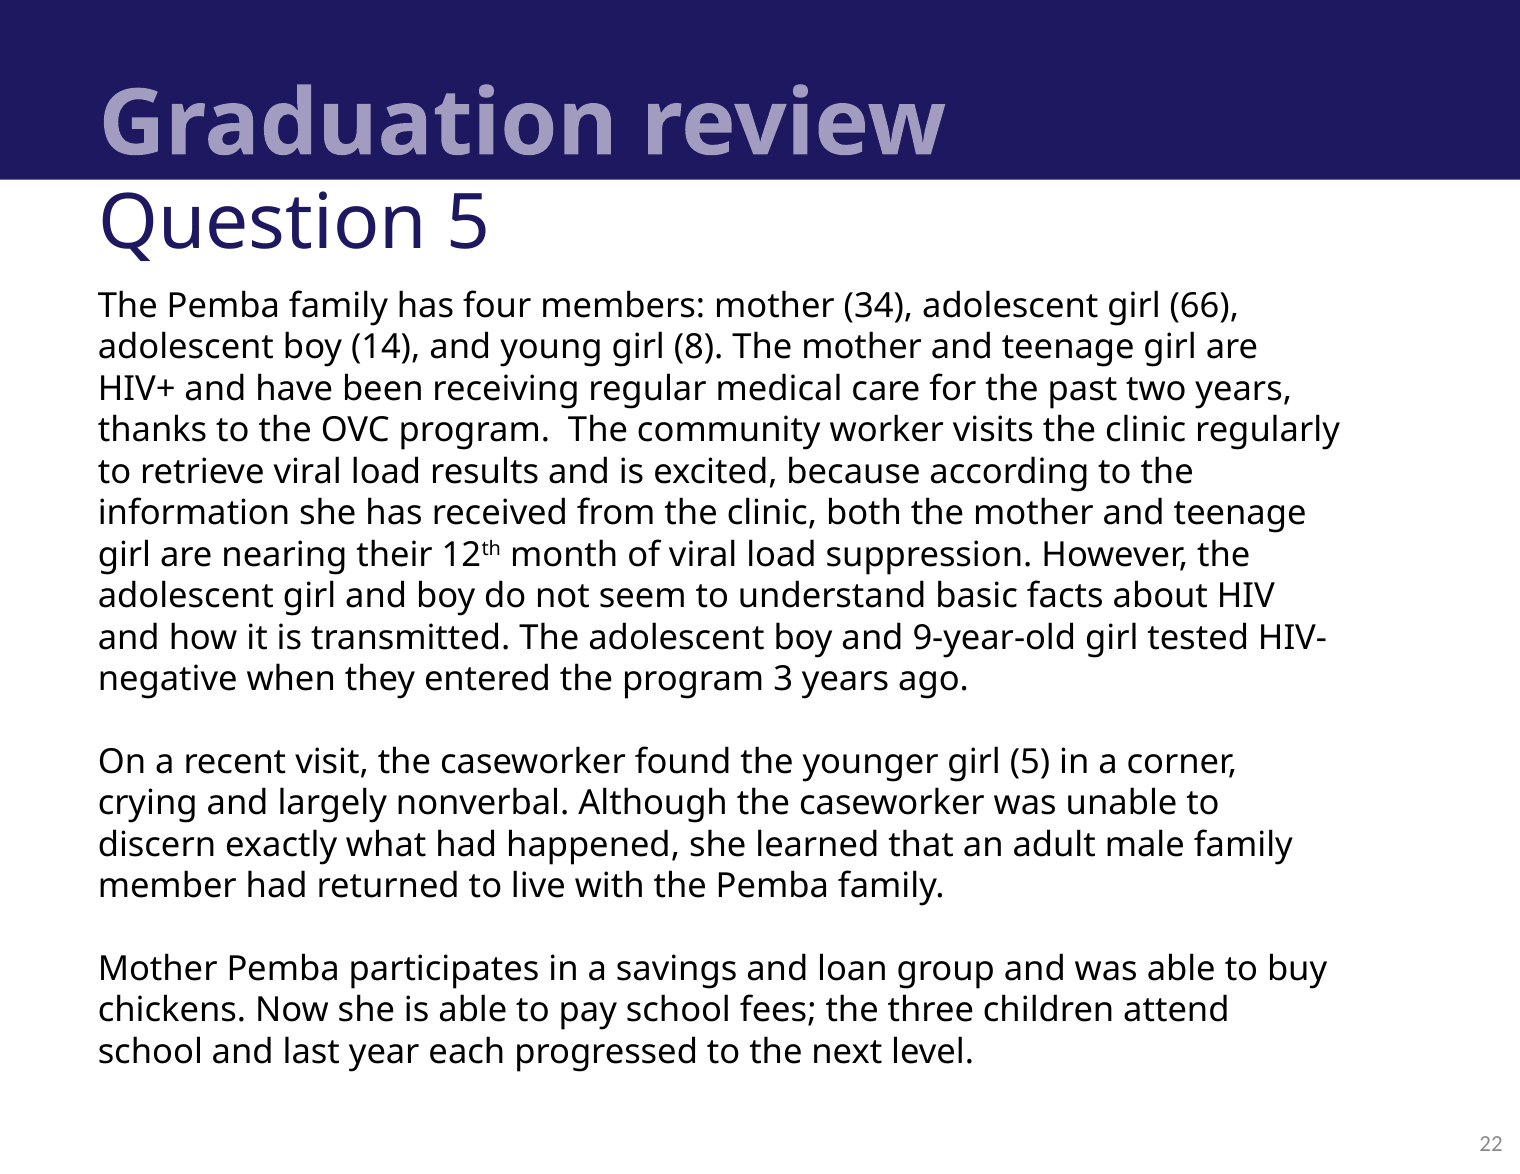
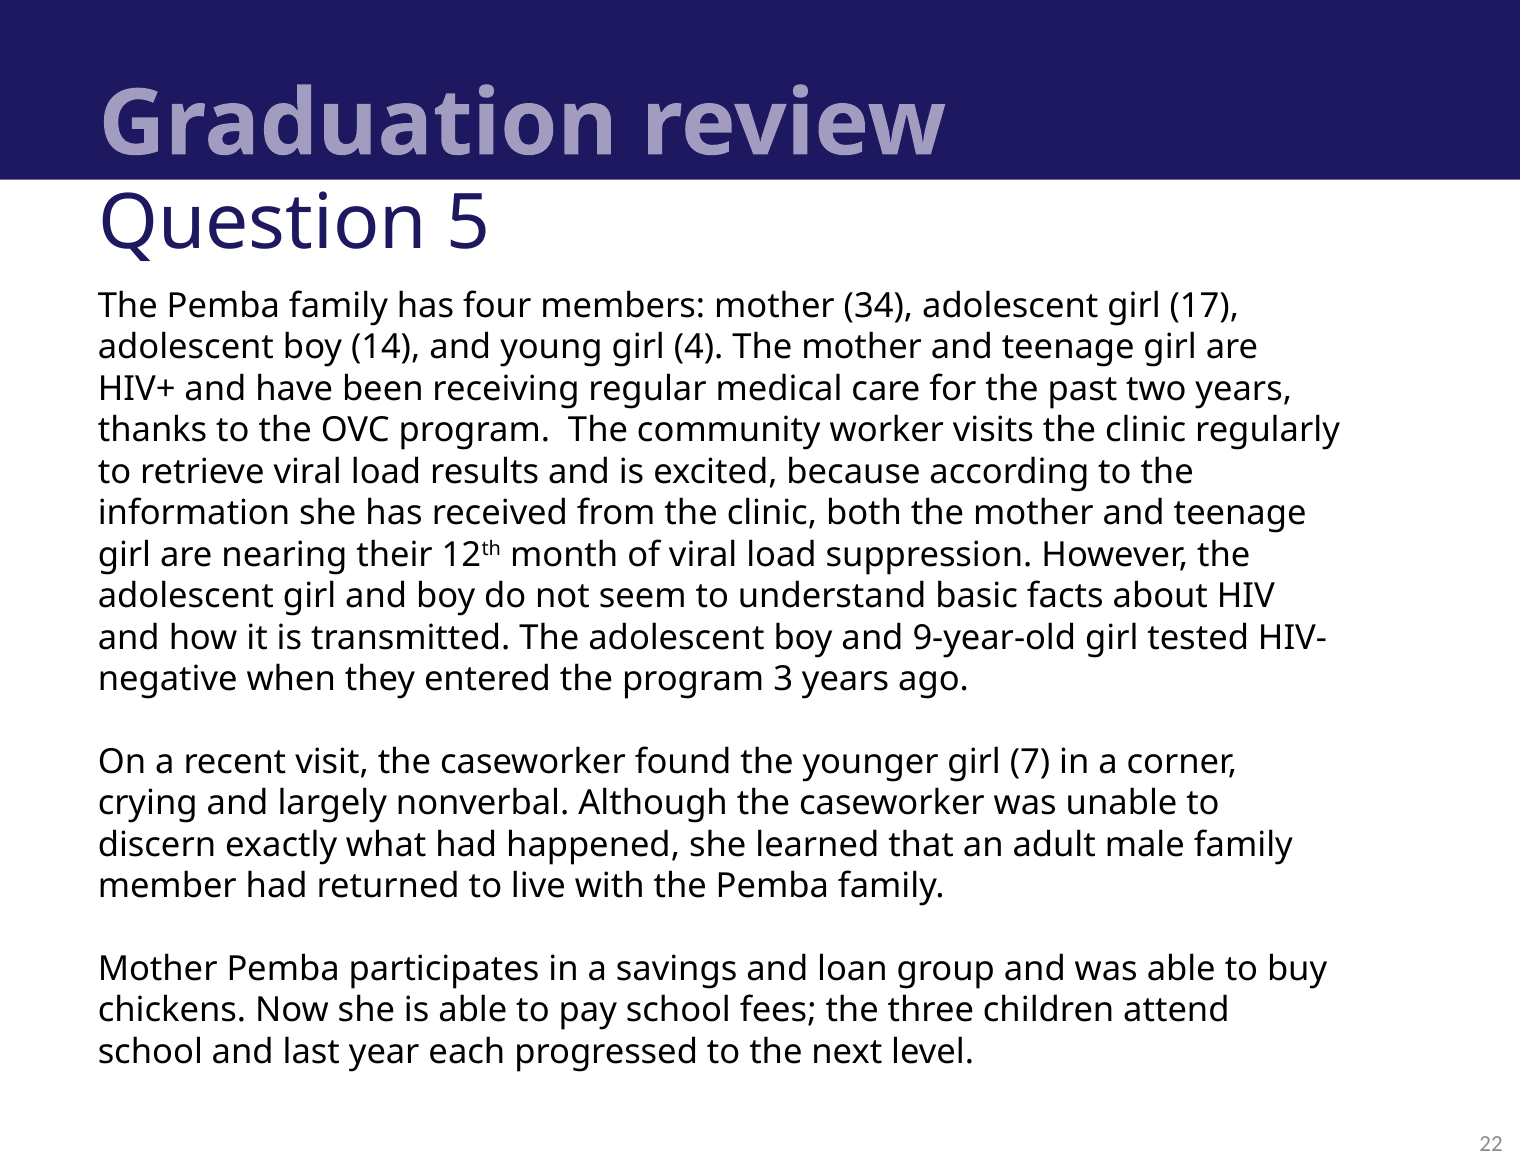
66: 66 -> 17 (1204, 306)
8: 8 -> 4 (699, 348)
girl 5: 5 -> 7 (1030, 762)
